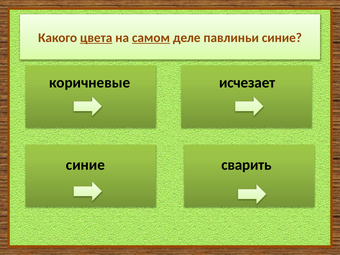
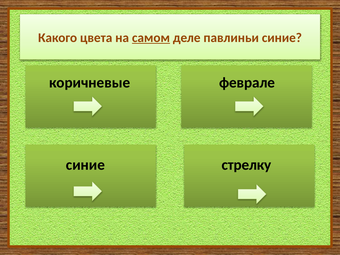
цвета underline: present -> none (96, 38)
исчезает: исчезает -> феврале (247, 83)
сварить: сварить -> стрелку (247, 165)
